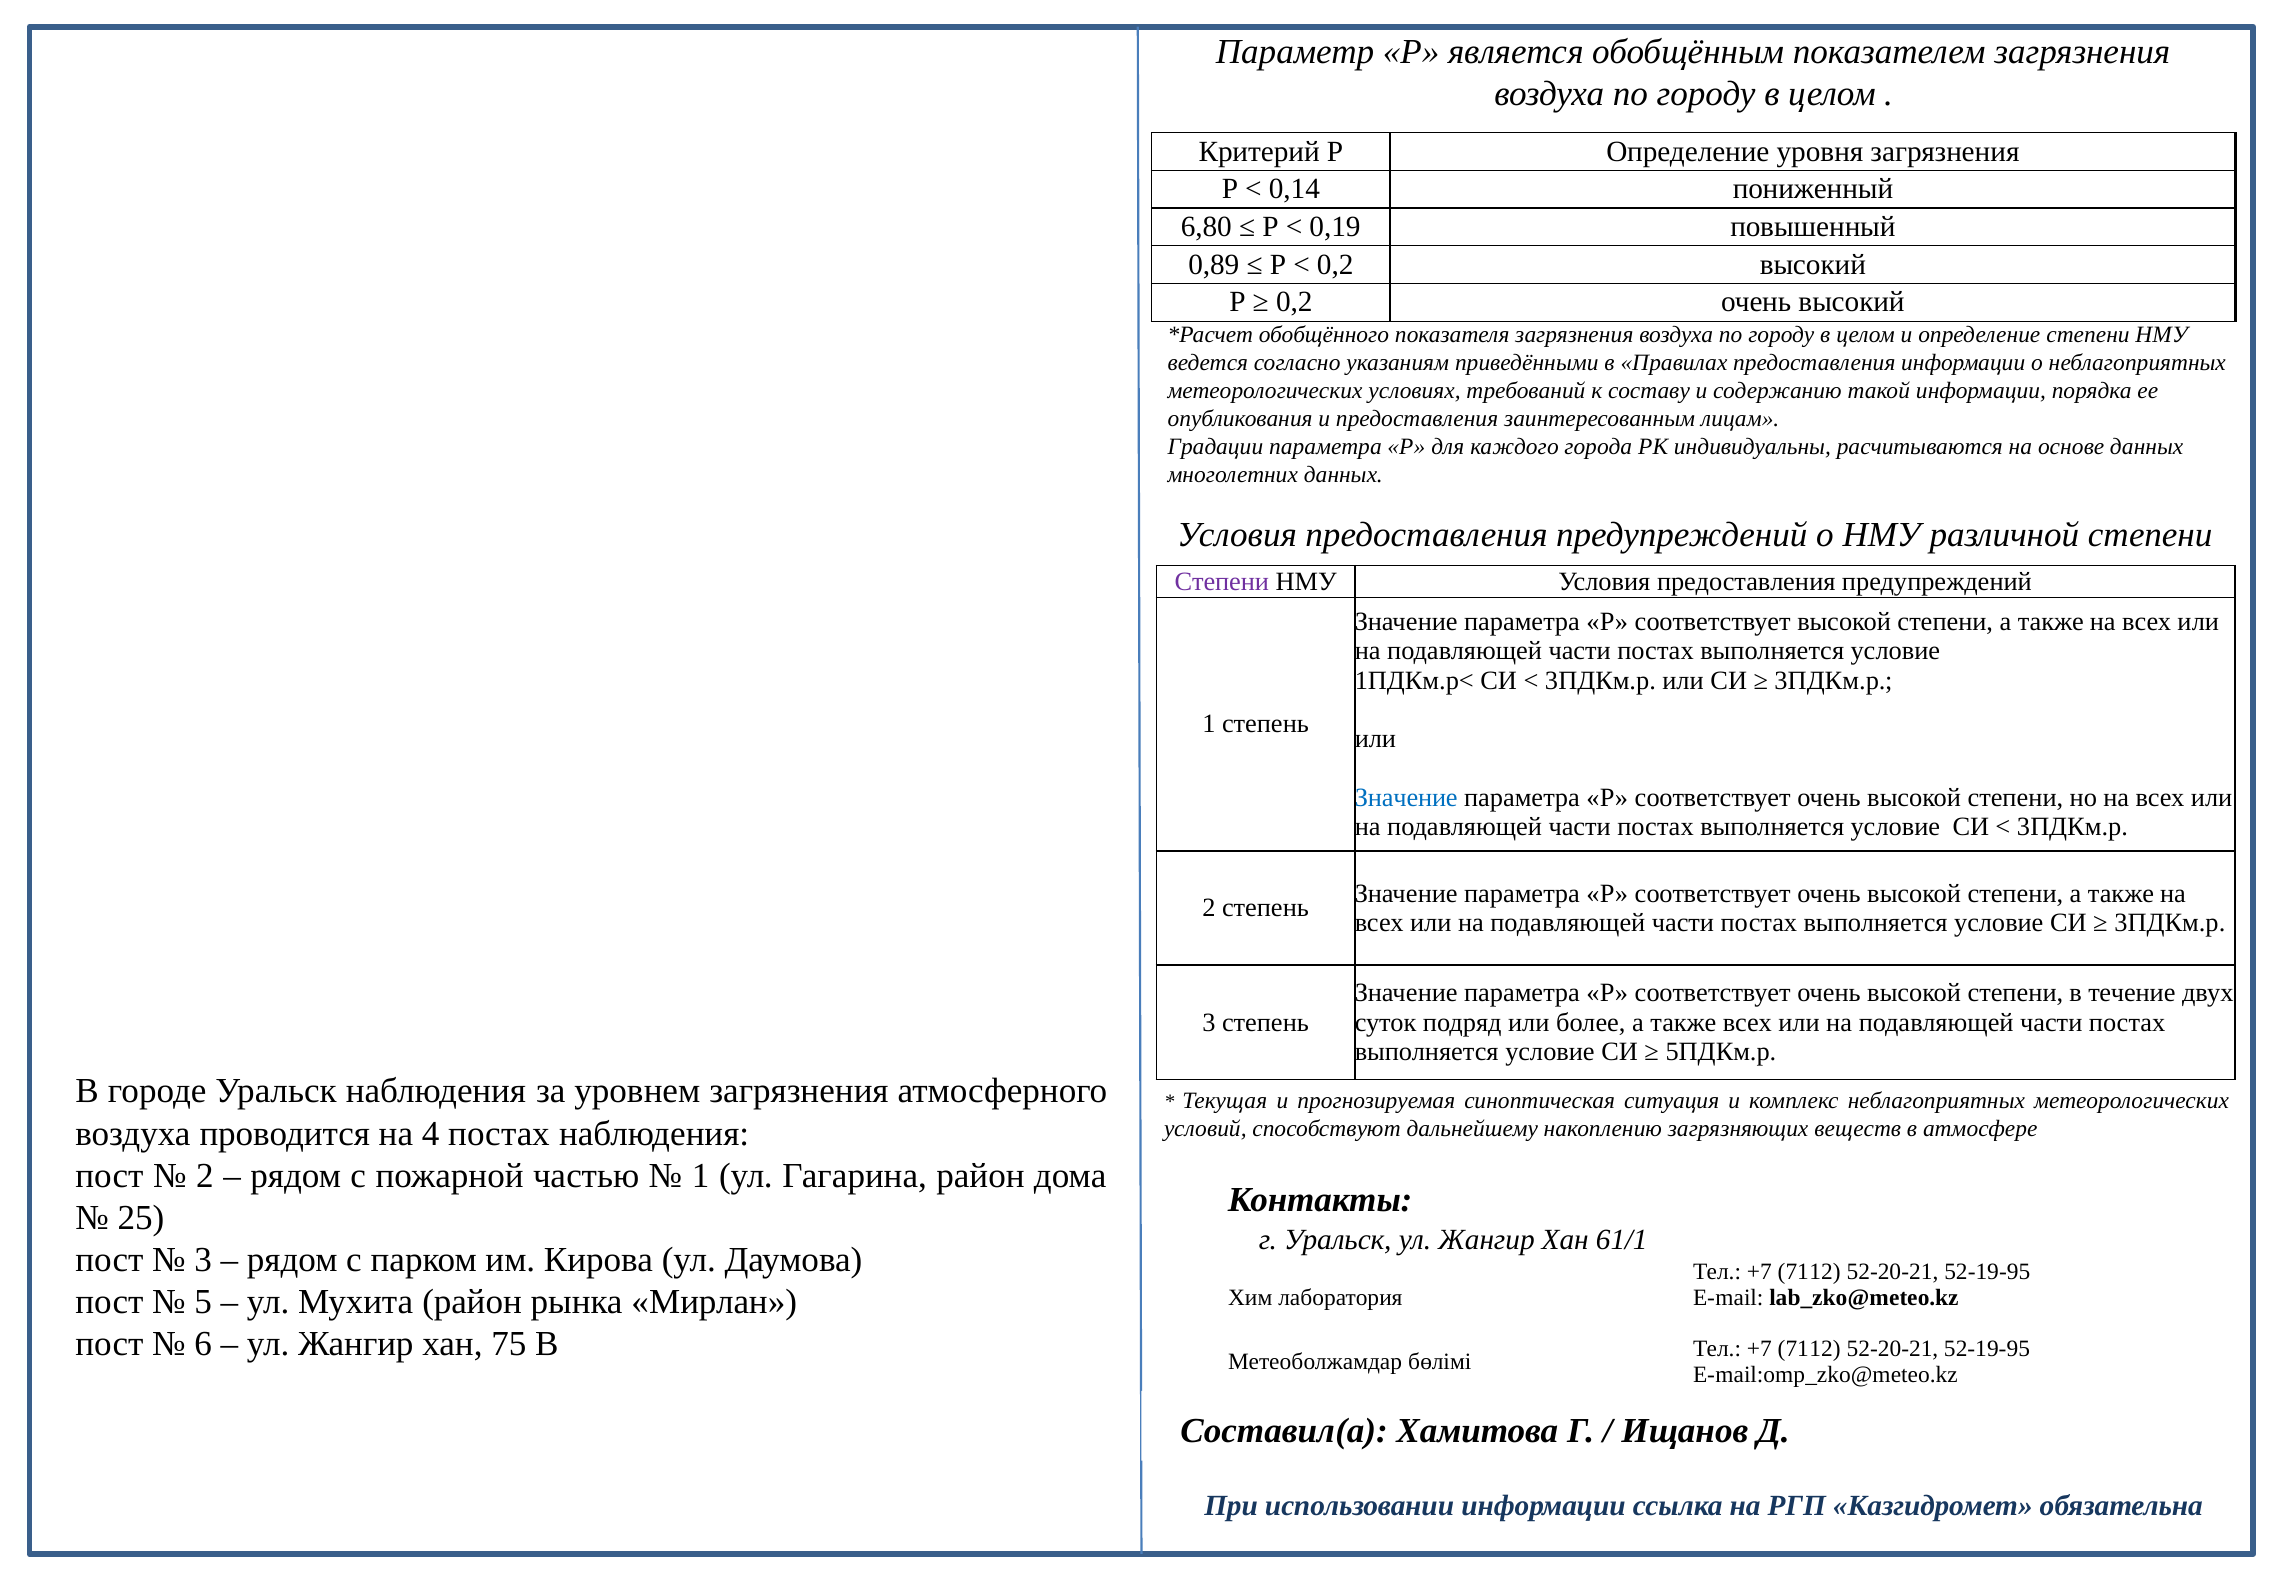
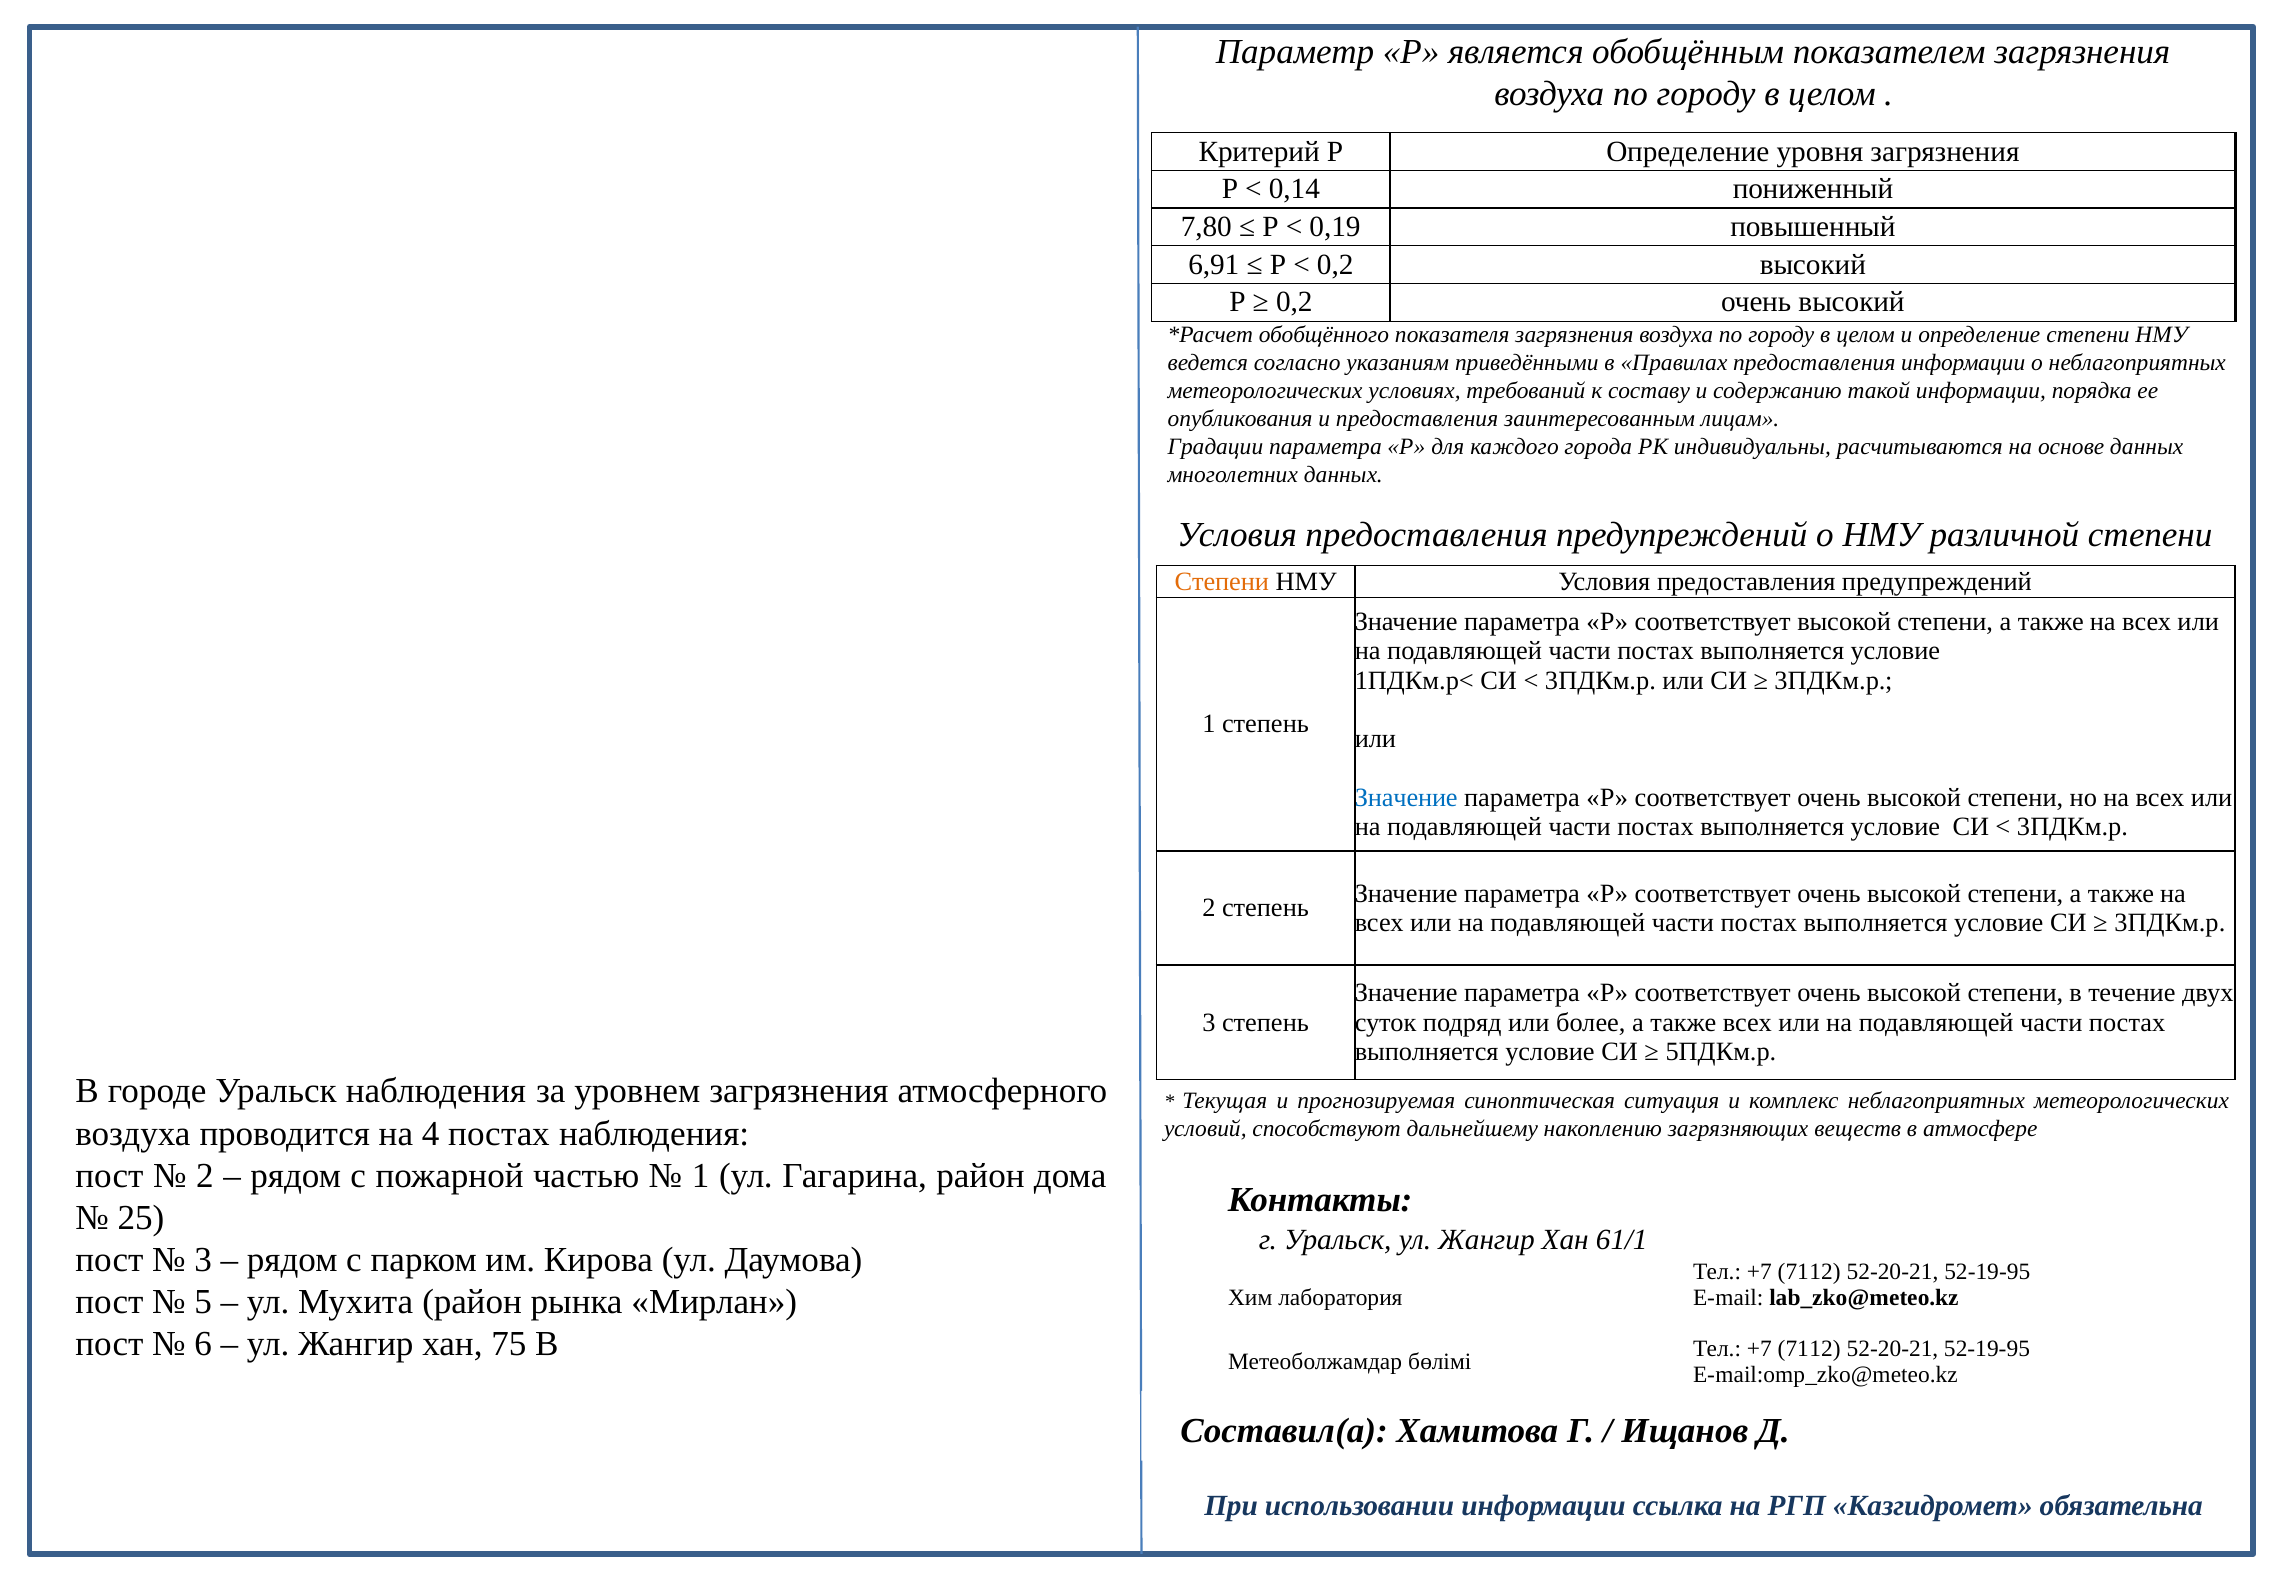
6,80: 6,80 -> 7,80 (1206, 227)
0,89: 0,89 -> 6,91 (1214, 264)
Степени colour: purple -> orange (1222, 581)
